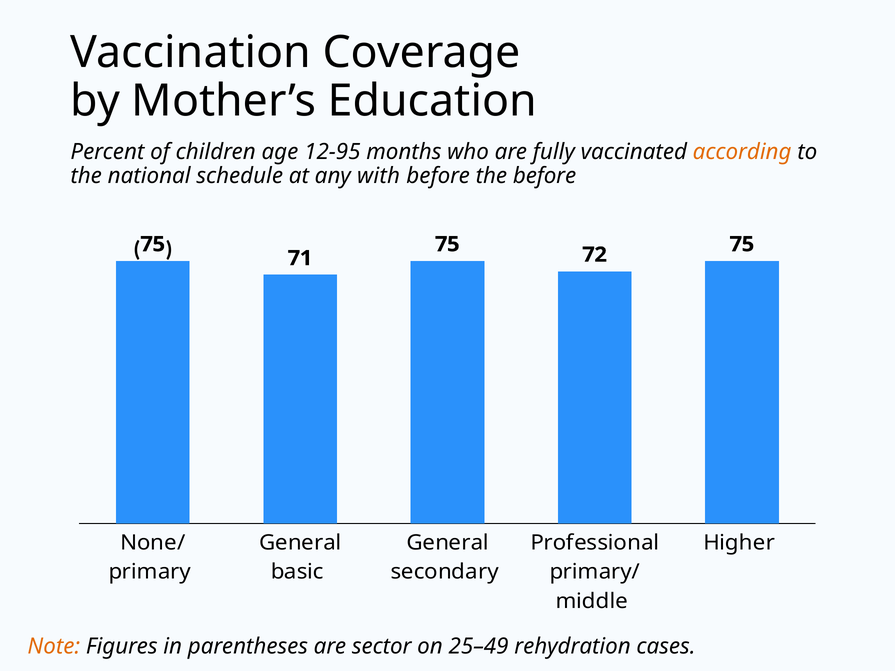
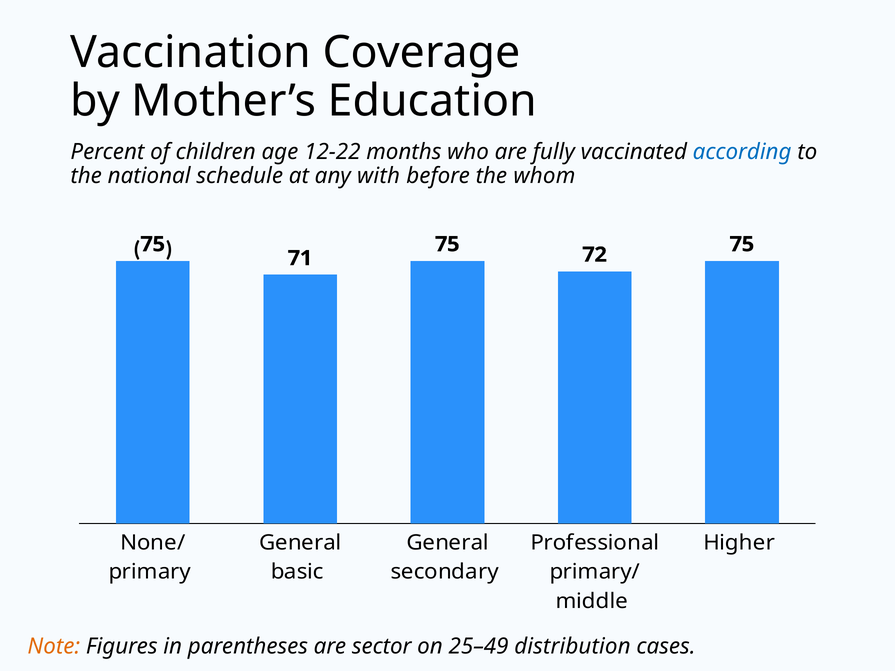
12-95: 12-95 -> 12-22 (332, 152)
according colour: orange -> blue (742, 152)
the before: before -> whom (544, 176)
rehydration: rehydration -> distribution (572, 647)
